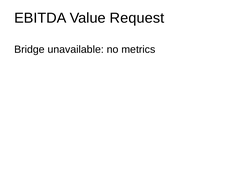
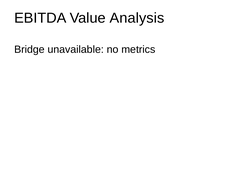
Request: Request -> Analysis (137, 18)
